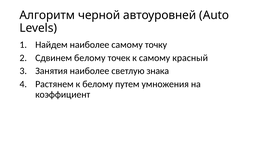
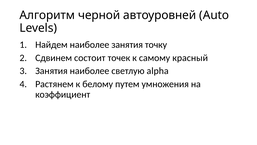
наиболее самому: самому -> занятия (127, 45)
Сдвинем белому: белому -> состоит (90, 58)
знака: знака -> alpha (158, 71)
